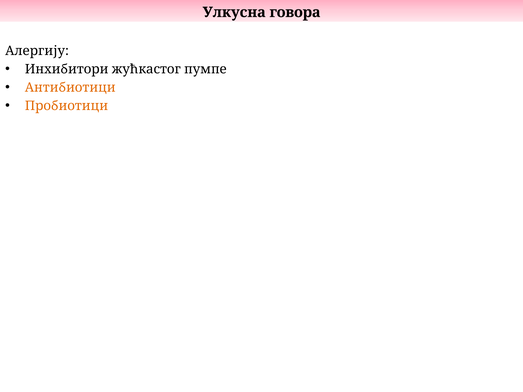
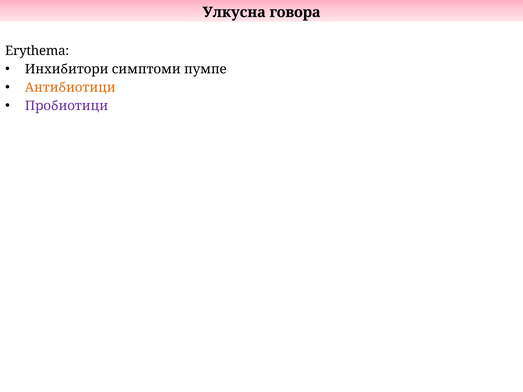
Алергију: Алергију -> Erythema (37, 51)
жућкастог: жућкастог -> симптоми (146, 69)
Пробиотици colour: orange -> purple (66, 106)
